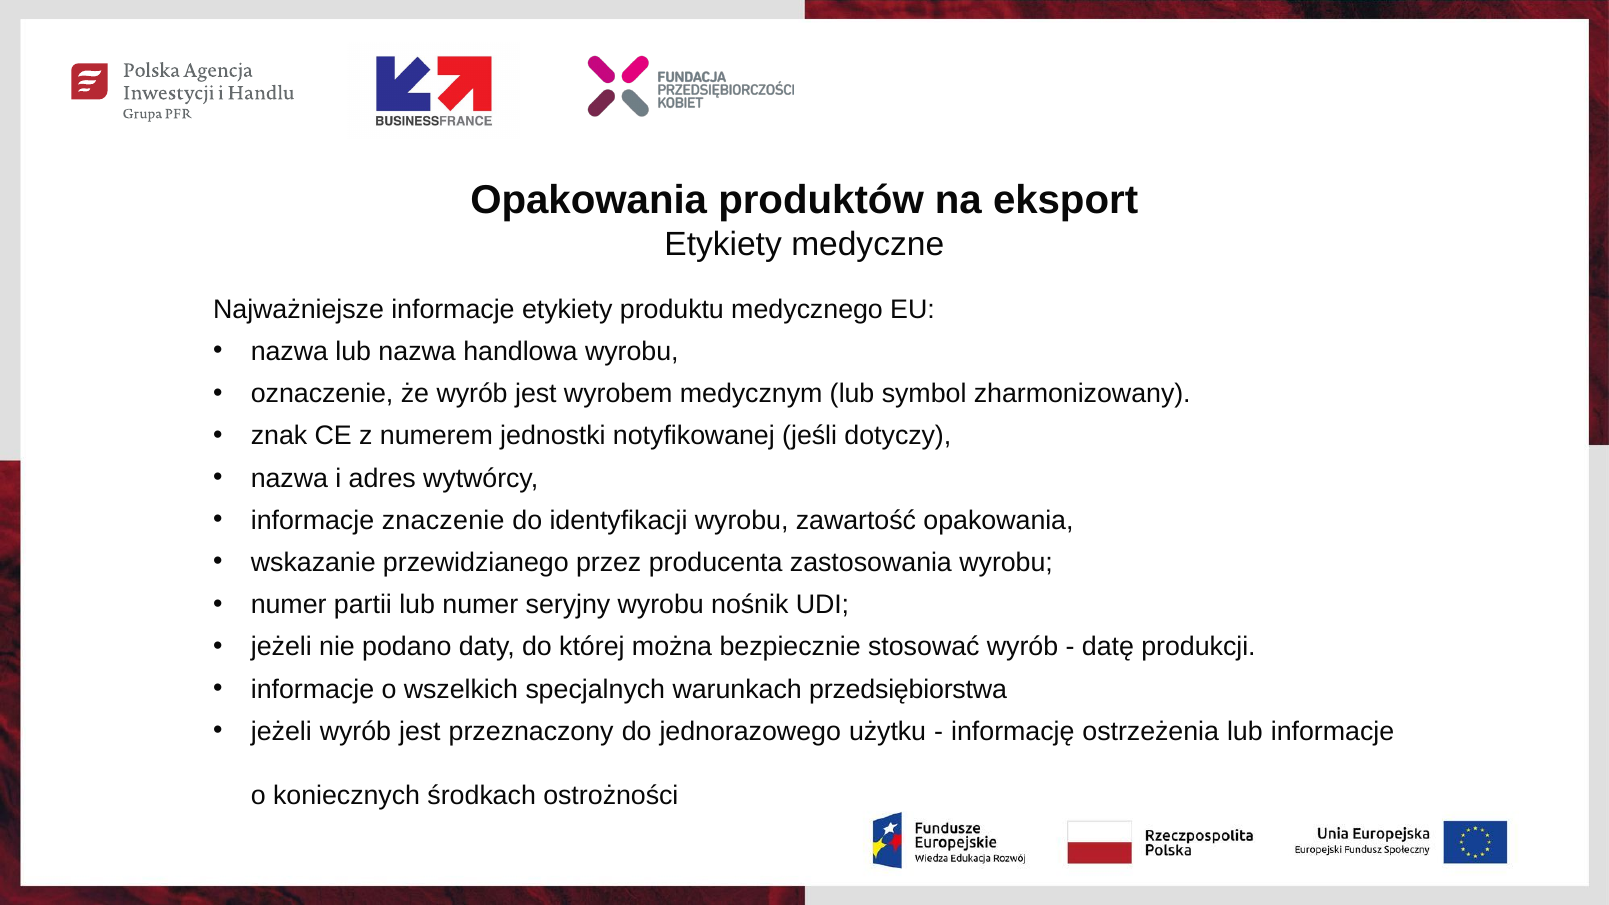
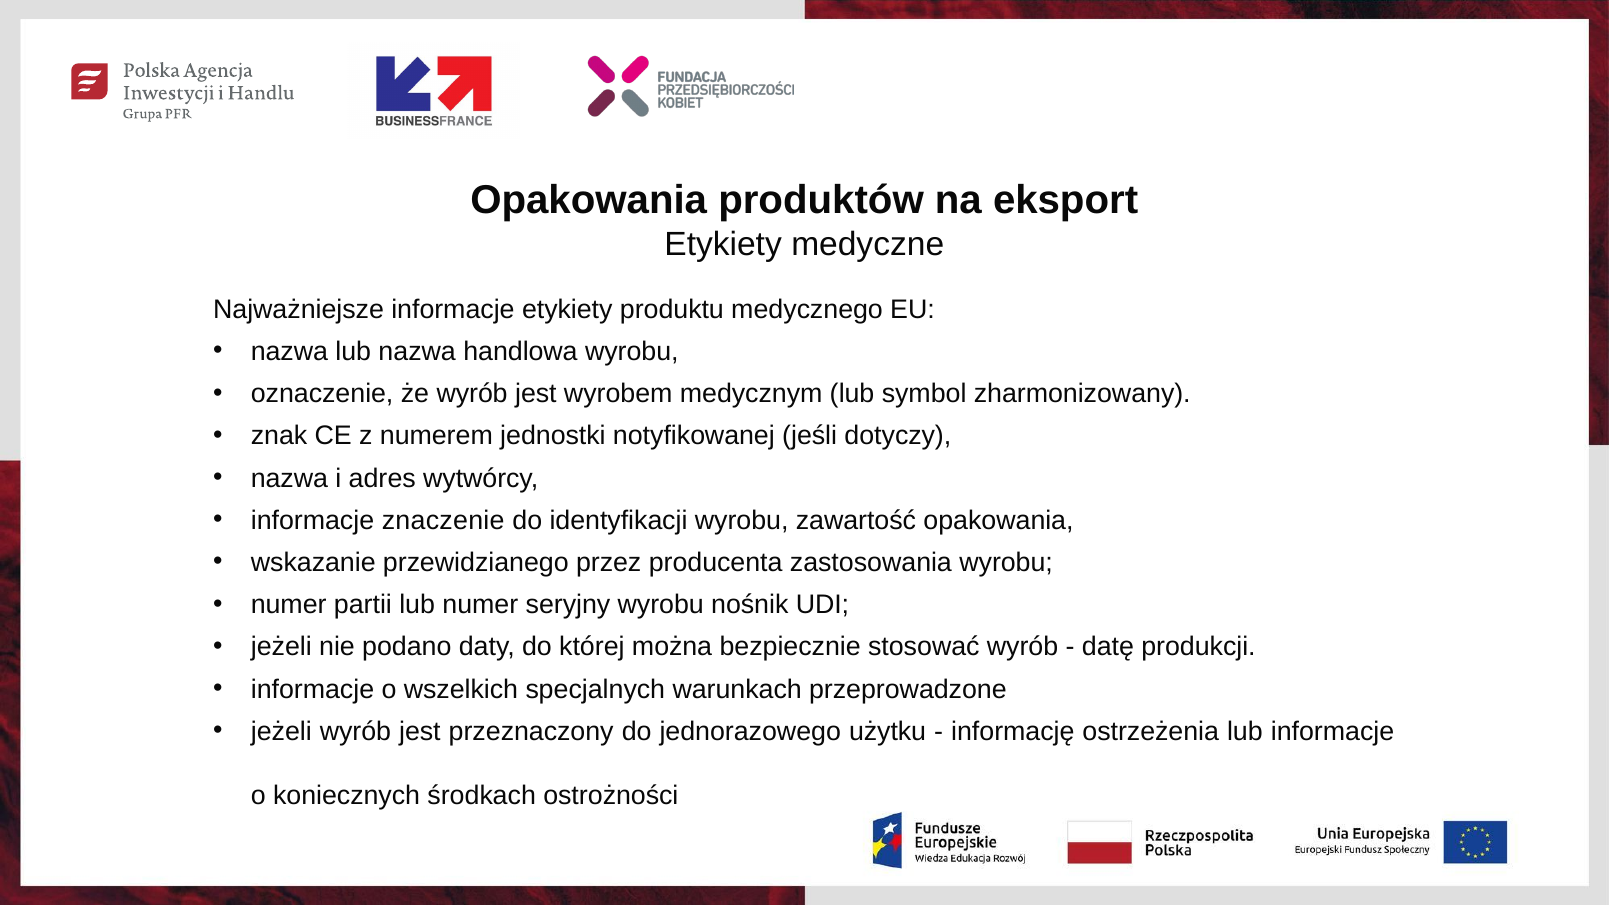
przedsiębiorstwa: przedsiębiorstwa -> przeprowadzone (908, 689)
